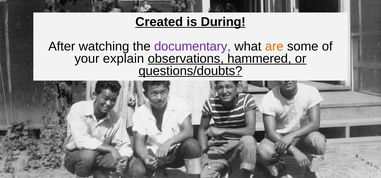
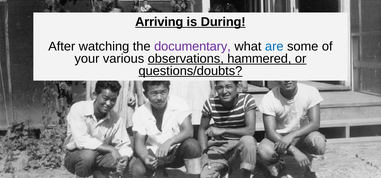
Created: Created -> Arriving (159, 22)
are colour: orange -> blue (274, 46)
explain: explain -> various (124, 59)
